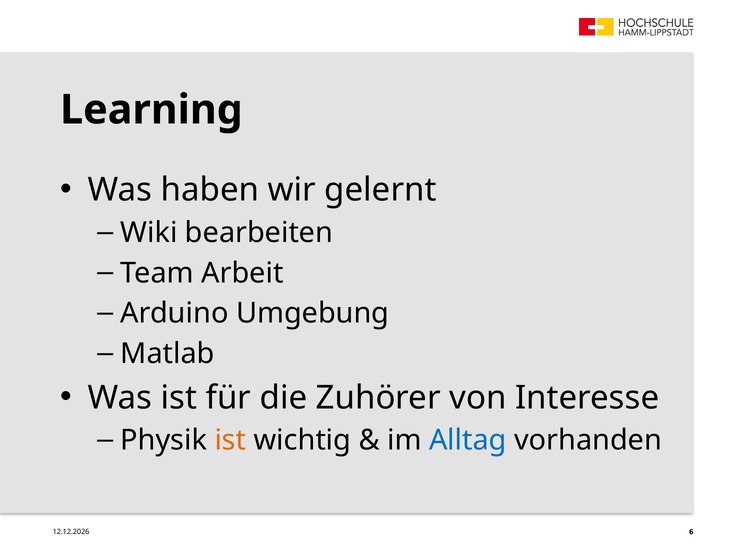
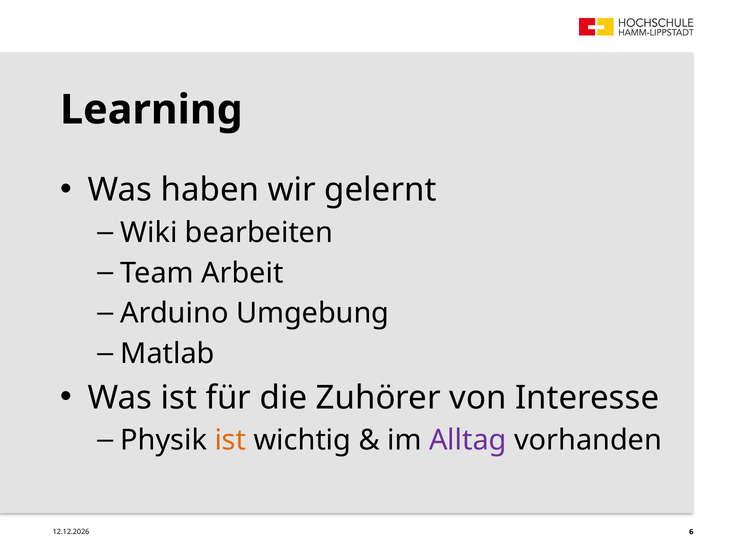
Alltag colour: blue -> purple (468, 441)
